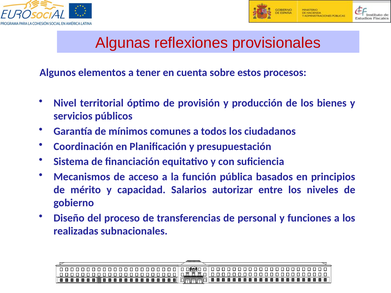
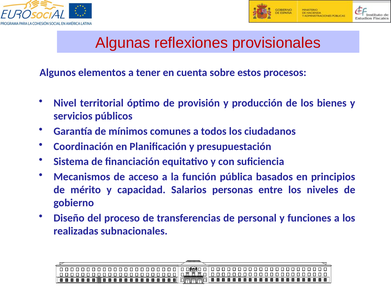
autorizar: autorizar -> personas (232, 190)
